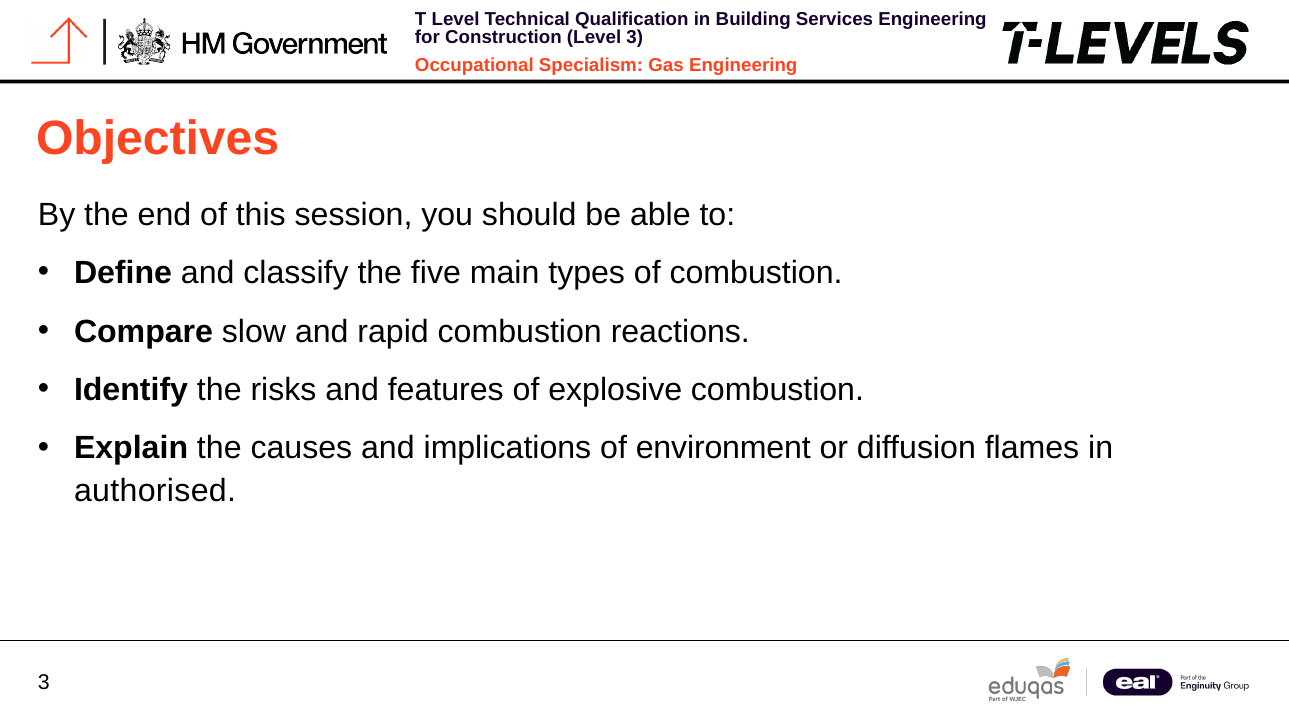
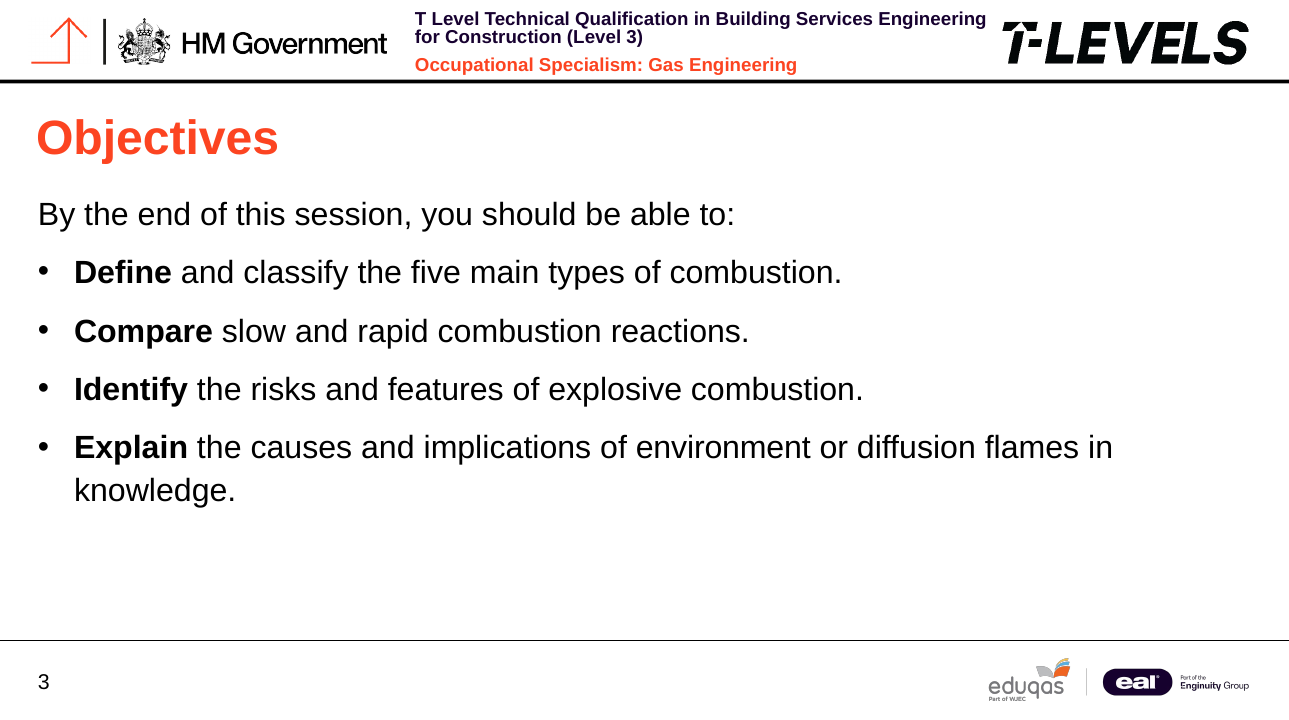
authorised: authorised -> knowledge (155, 491)
